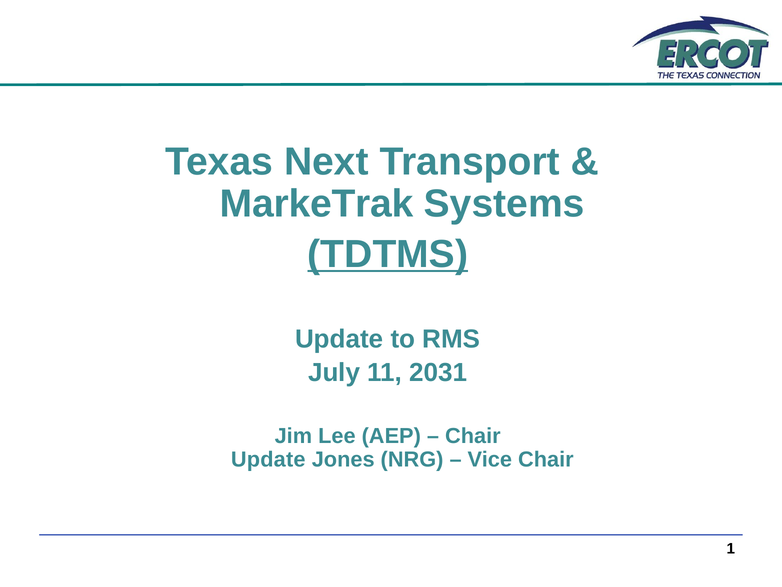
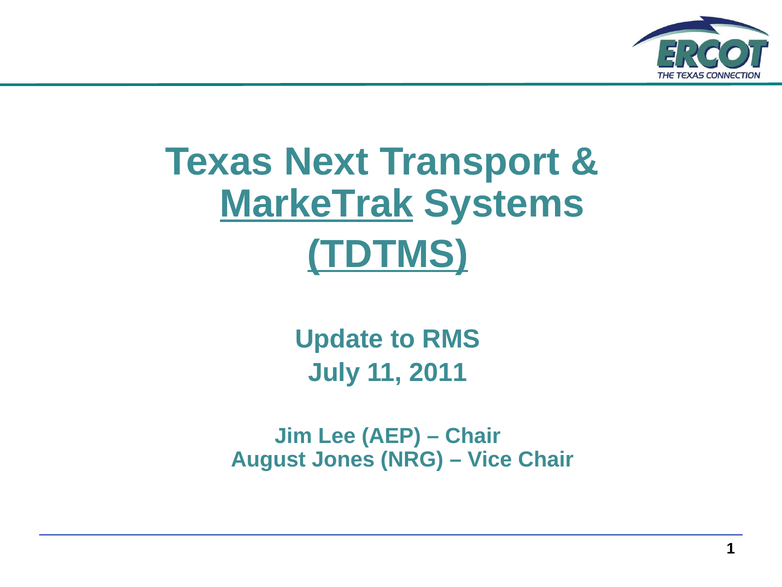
MarkeTrak underline: none -> present (317, 204)
2031: 2031 -> 2011 (438, 372)
Update: Update -> August (268, 459)
